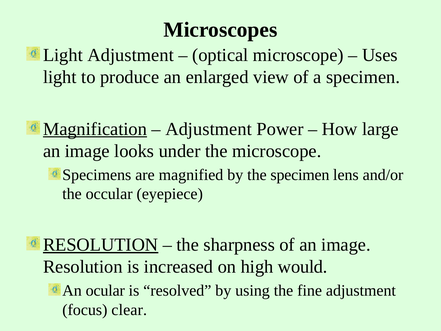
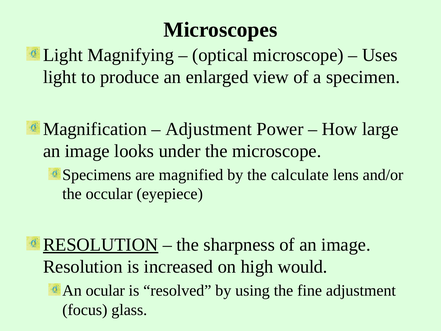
Light Adjustment: Adjustment -> Magnifying (131, 55)
Magnification underline: present -> none (95, 129)
the specimen: specimen -> calculate (300, 175)
clear: clear -> glass (129, 310)
